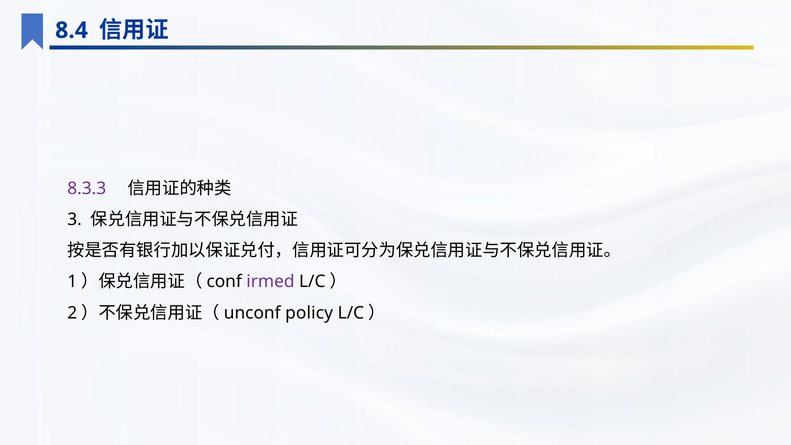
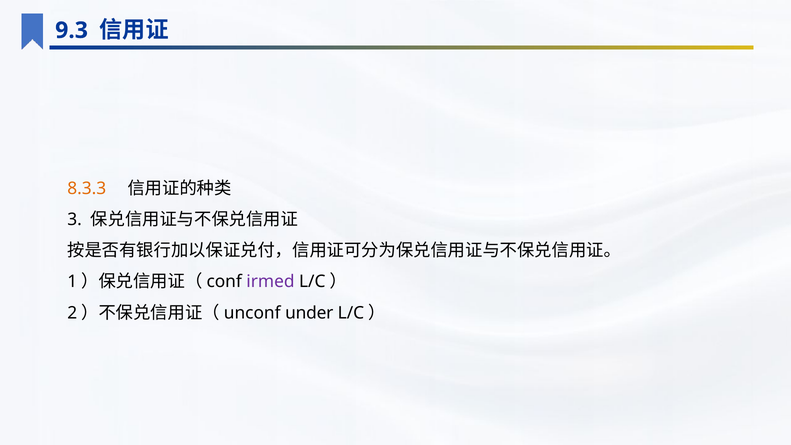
8.4: 8.4 -> 9.3 (72, 30)
8.3.3 colour: purple -> orange (87, 188)
policy: policy -> under (309, 313)
